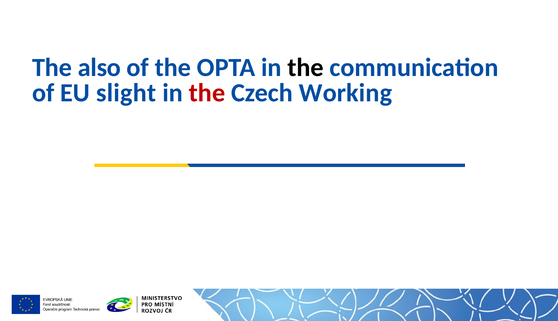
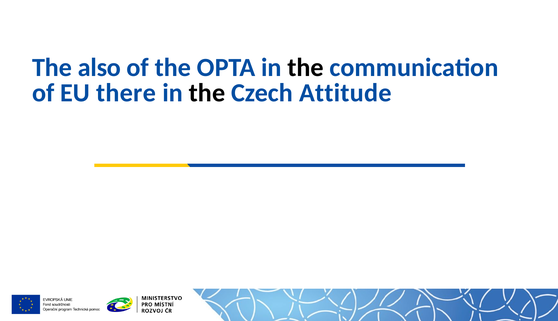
slight: slight -> there (126, 93)
the colour: red -> black (207, 93)
Working: Working -> Attitude (345, 93)
